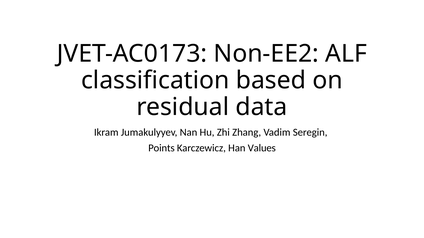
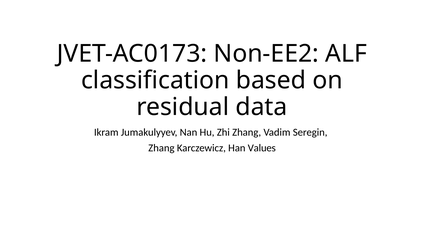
Points: Points -> Zhang (161, 148)
